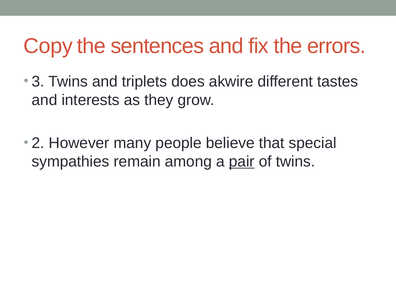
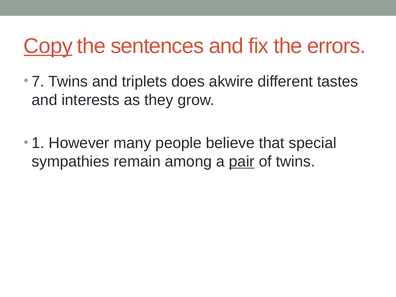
Copy underline: none -> present (48, 46)
3: 3 -> 7 (38, 82)
2: 2 -> 1 (38, 143)
